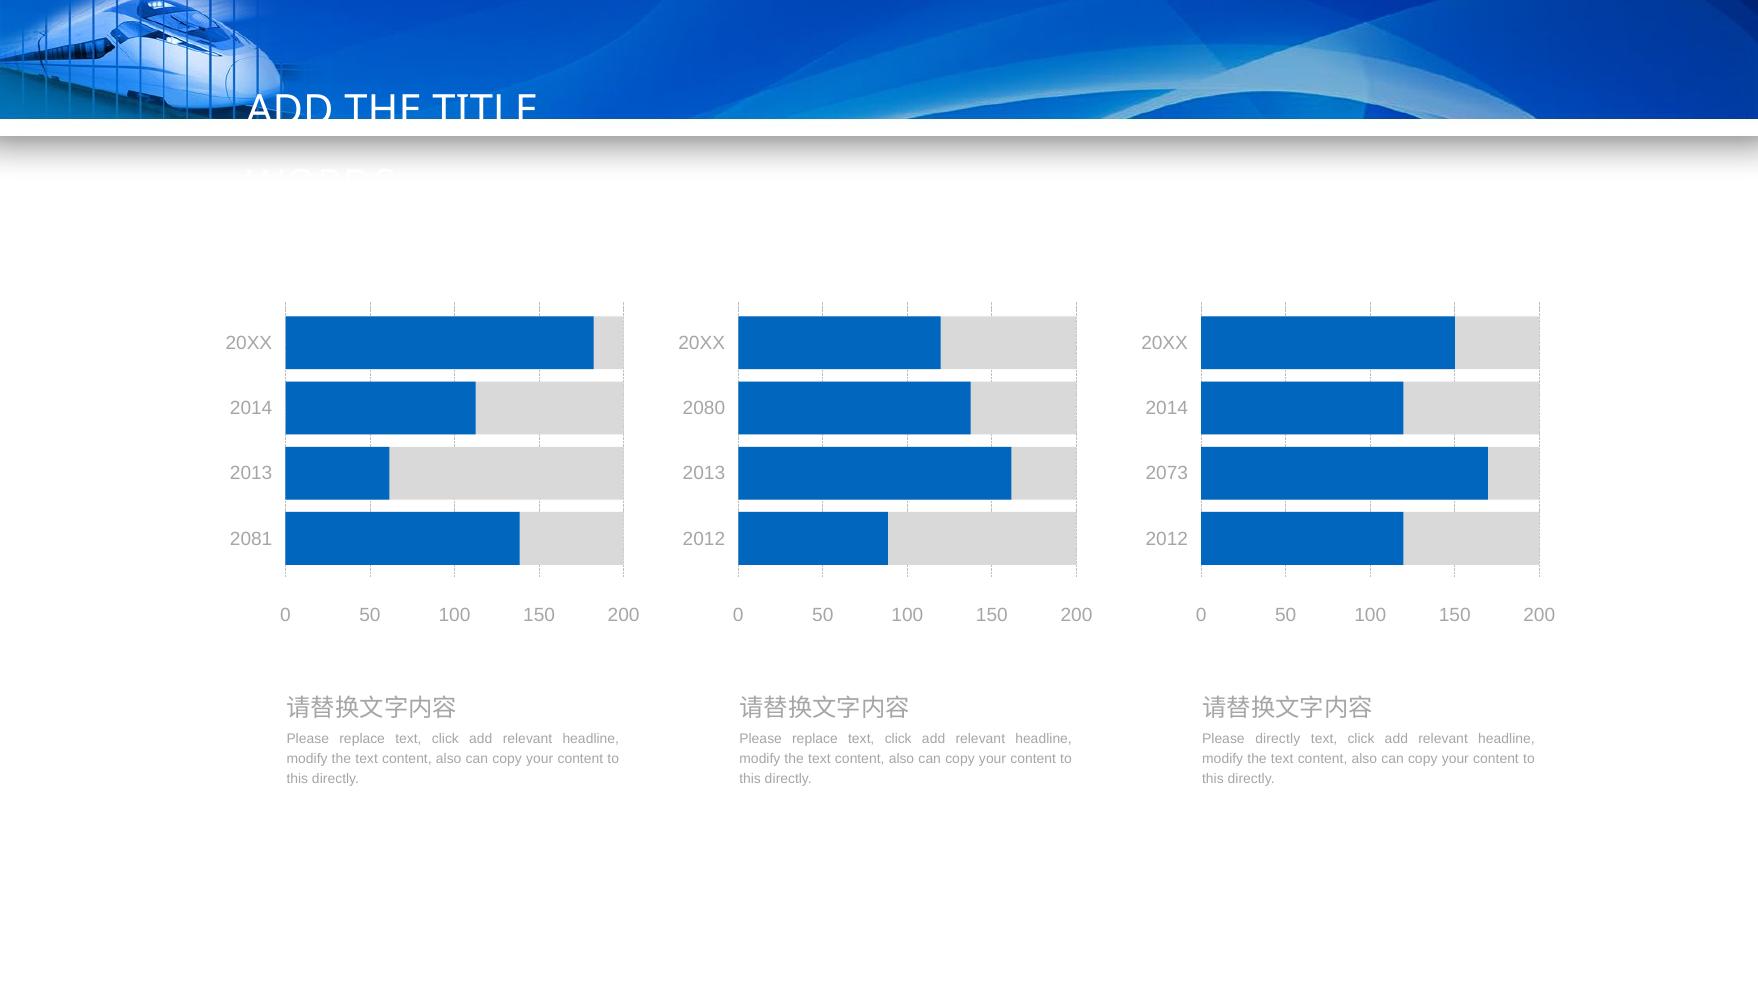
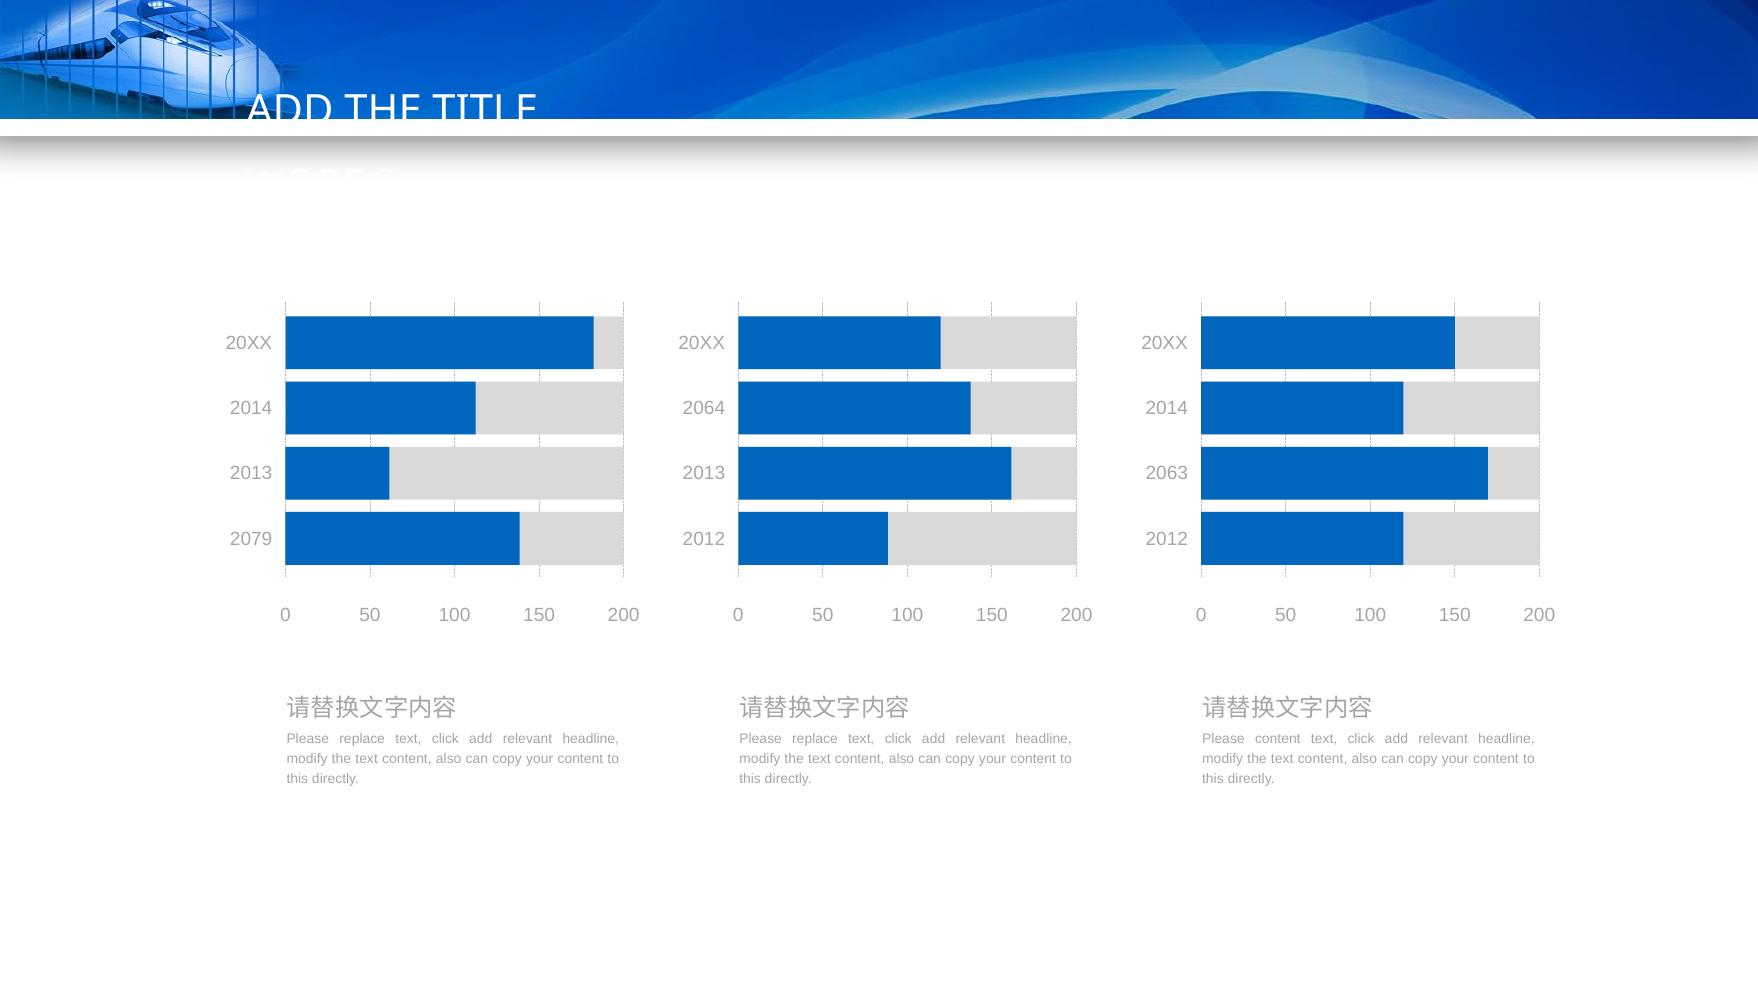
2080: 2080 -> 2064 (704, 408)
2073: 2073 -> 2063 (1167, 474)
2081: 2081 -> 2079 (251, 539)
Please directly: directly -> content (1278, 739)
